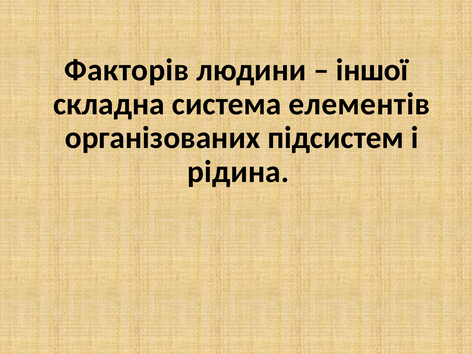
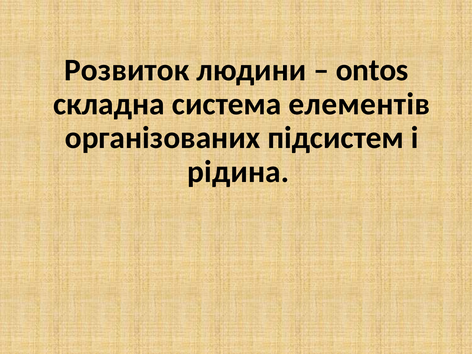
Факторів: Факторів -> Розвиток (127, 70)
іншої: іншої -> ontos (372, 70)
